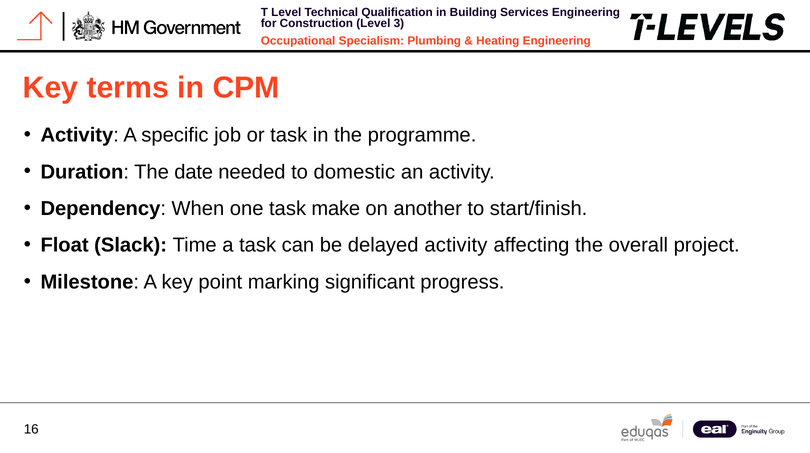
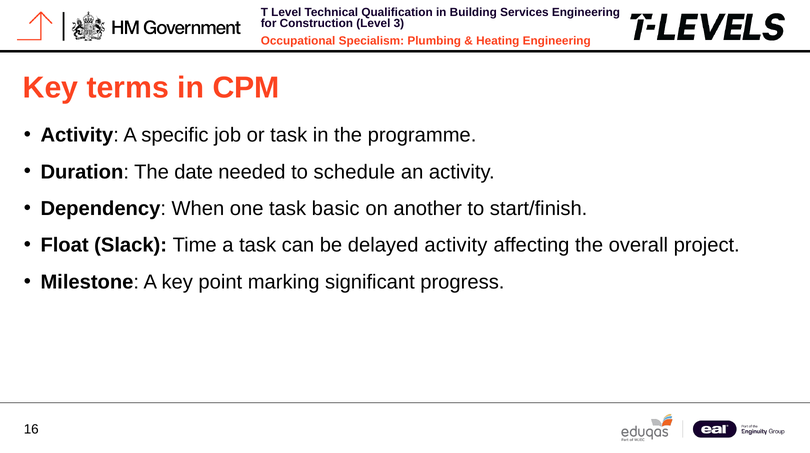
domestic: domestic -> schedule (354, 172)
make: make -> basic (336, 208)
